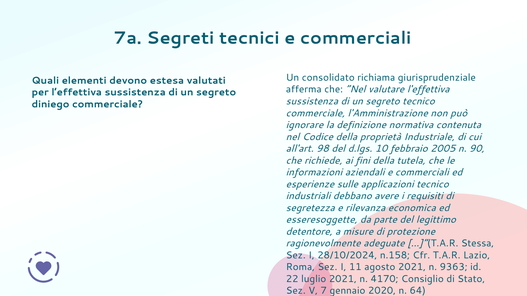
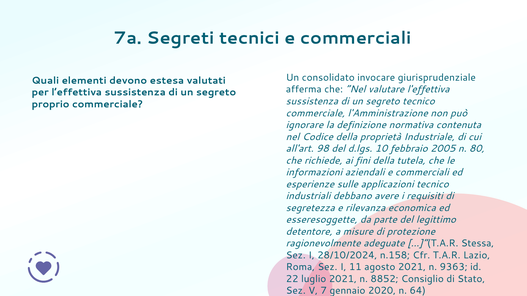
richiama: richiama -> invocare (376, 78)
diniego: diniego -> proprio (51, 104)
90: 90 -> 80 (477, 149)
4170: 4170 -> 8852 (384, 279)
